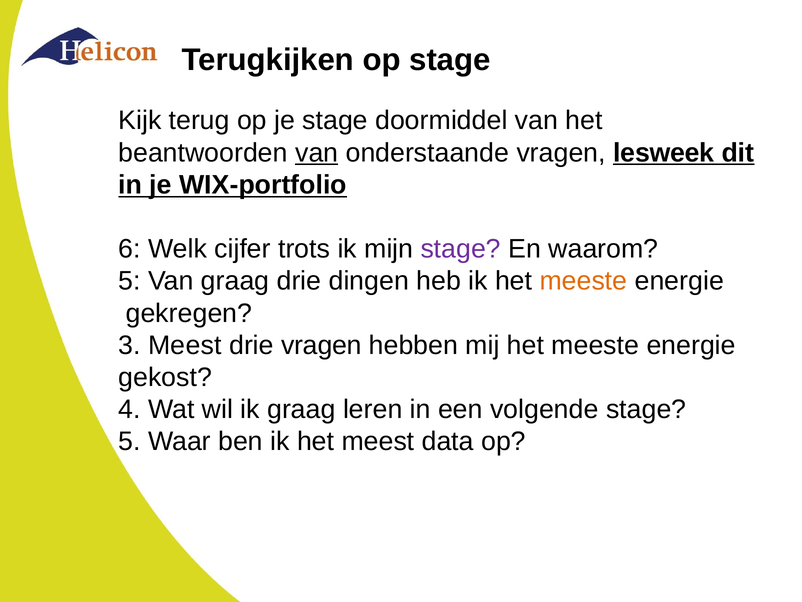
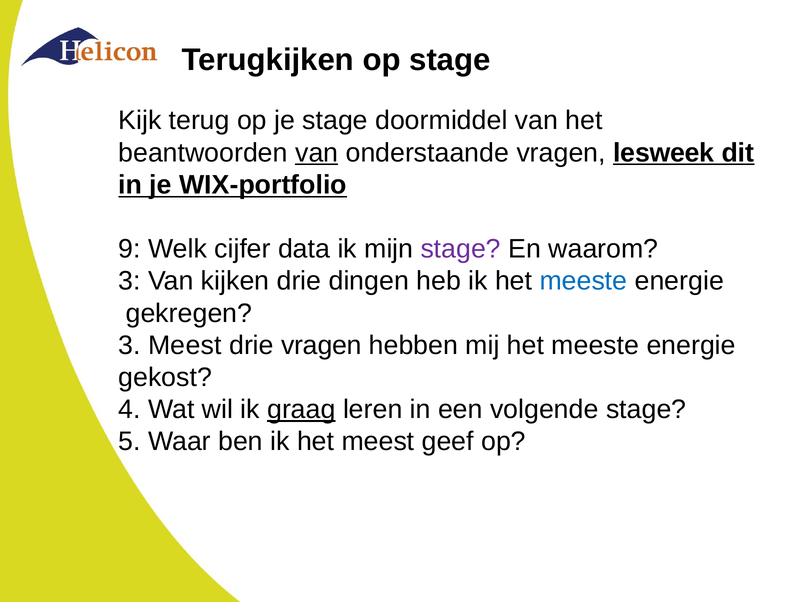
6: 6 -> 9 (129, 249)
trots: trots -> data (304, 249)
5: 5 -> 3 (129, 281)
Van graag: graag -> kijken (235, 281)
meeste colour: orange -> blue (583, 281)
graag underline: none -> present (301, 409)
data: data -> geef (448, 441)
